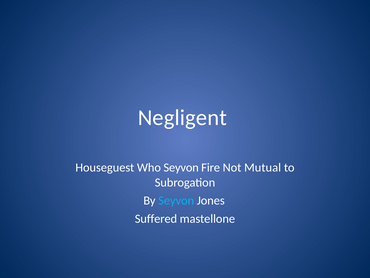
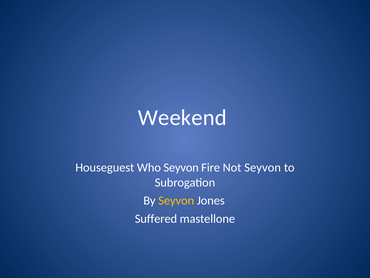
Negligent: Negligent -> Weekend (182, 118)
Not Mutual: Mutual -> Seyvon (263, 167)
Seyvon colour: light blue -> yellow (176, 200)
